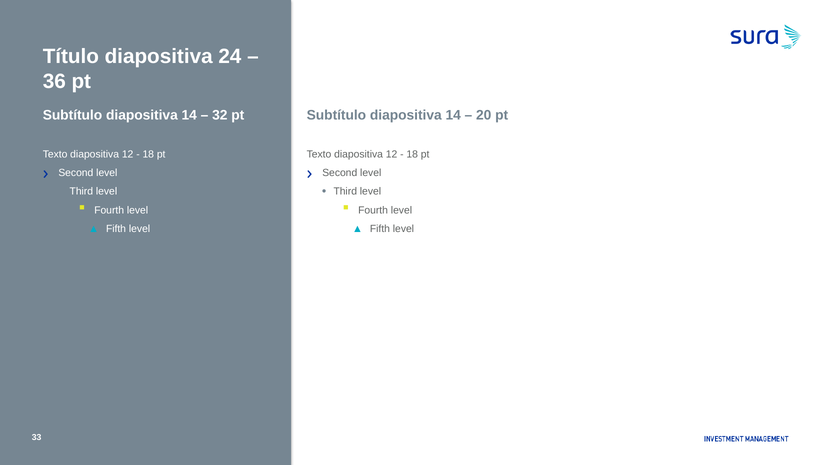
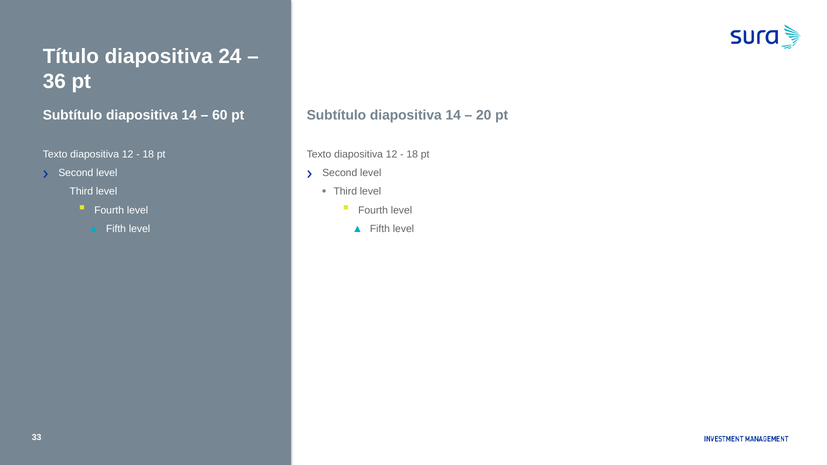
32: 32 -> 60 (220, 116)
